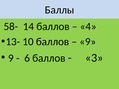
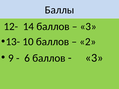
58-: 58- -> 12- (11, 26)
4: 4 -> 3 (88, 26)
9: 9 -> 2 (88, 42)
